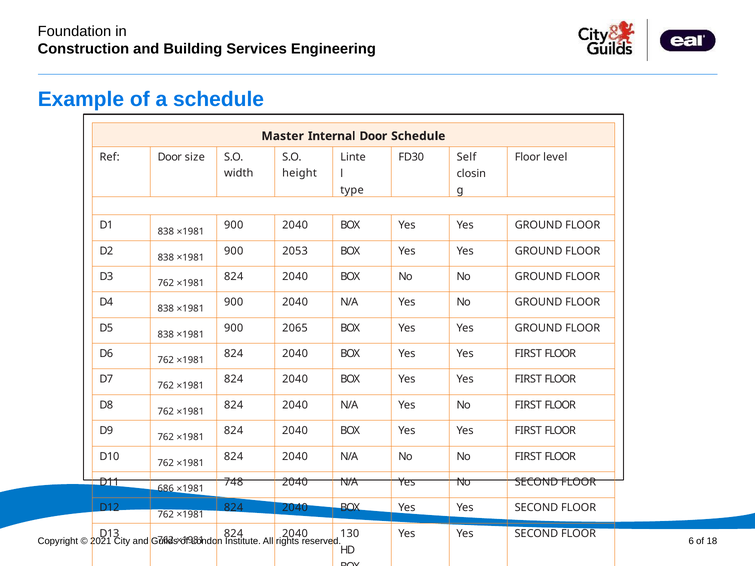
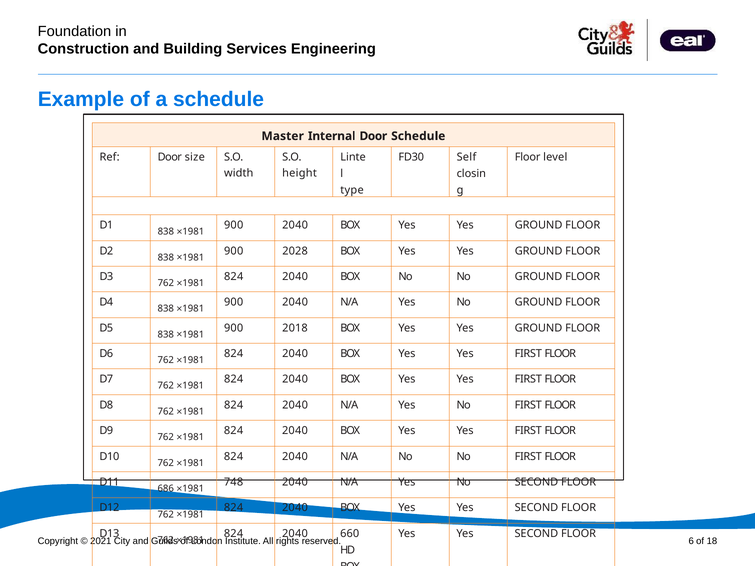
2053: 2053 -> 2028 (295, 251)
2065: 2065 -> 2018 (295, 328)
130: 130 -> 660 (350, 534)
